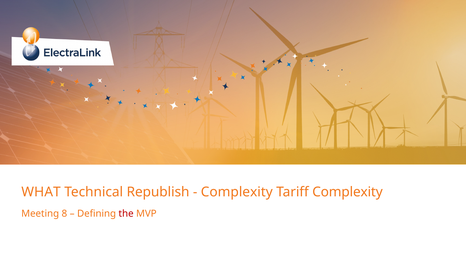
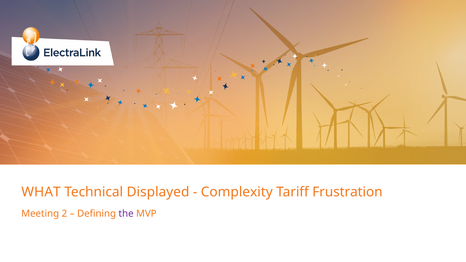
Republish: Republish -> Displayed (158, 192)
Tariff Complexity: Complexity -> Frustration (347, 192)
8: 8 -> 2 (64, 214)
the colour: red -> purple (126, 214)
